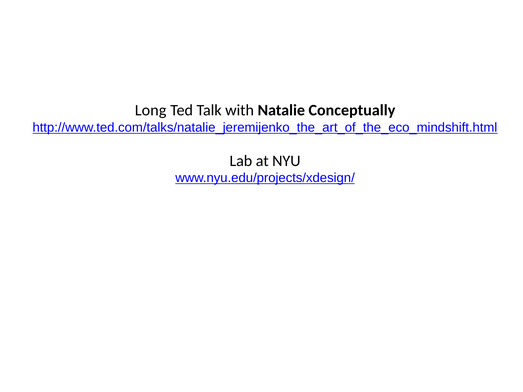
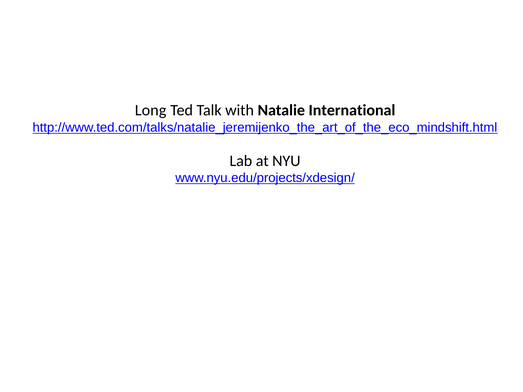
Conceptually: Conceptually -> International (352, 110)
